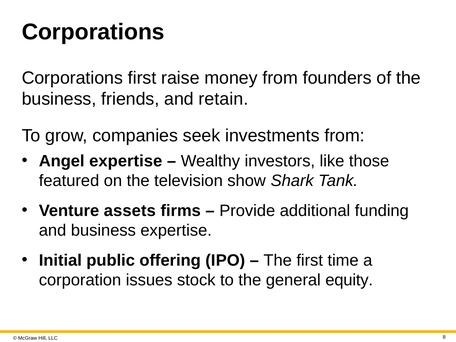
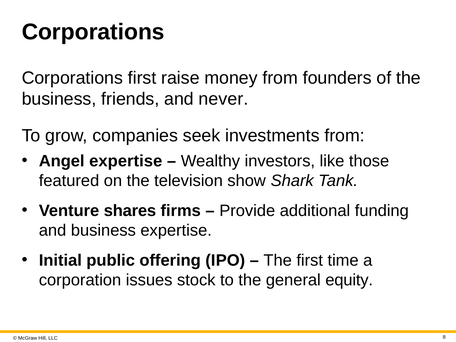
retain: retain -> never (223, 99)
assets: assets -> shares (130, 211)
